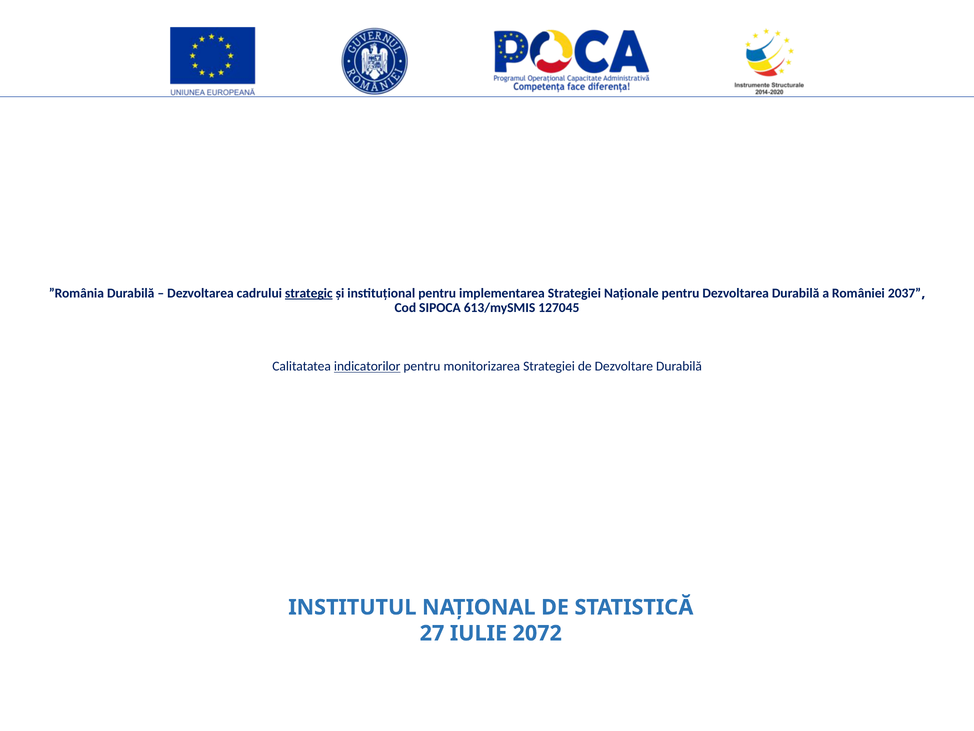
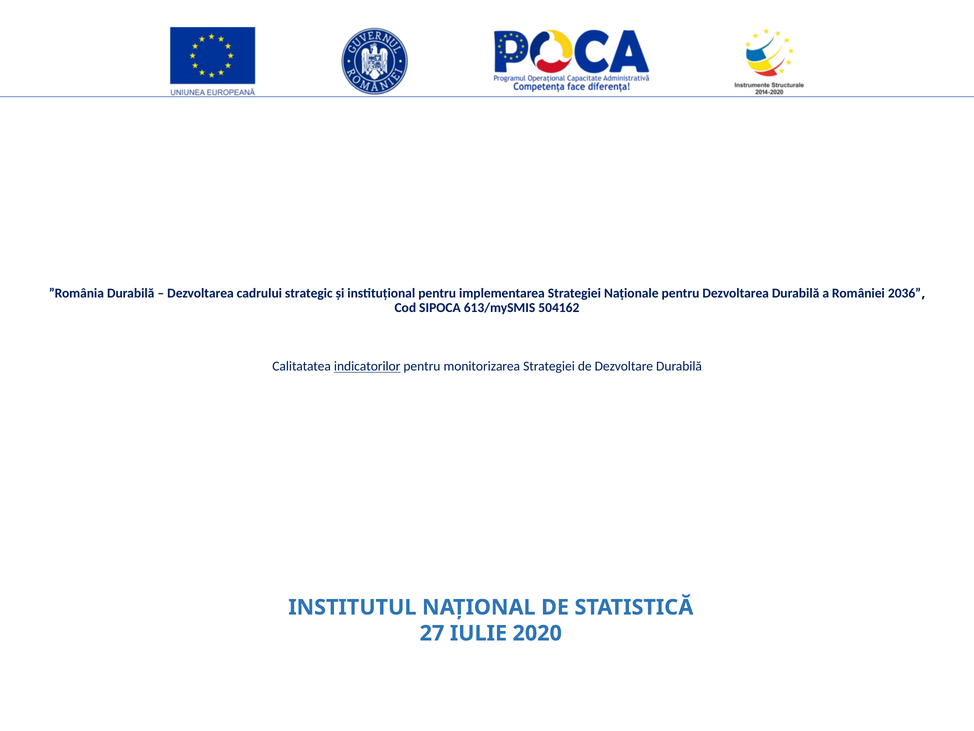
strategic underline: present -> none (309, 293)
2037: 2037 -> 2036 (905, 293)
127045: 127045 -> 504162 (559, 308)
2072: 2072 -> 2020 (537, 633)
